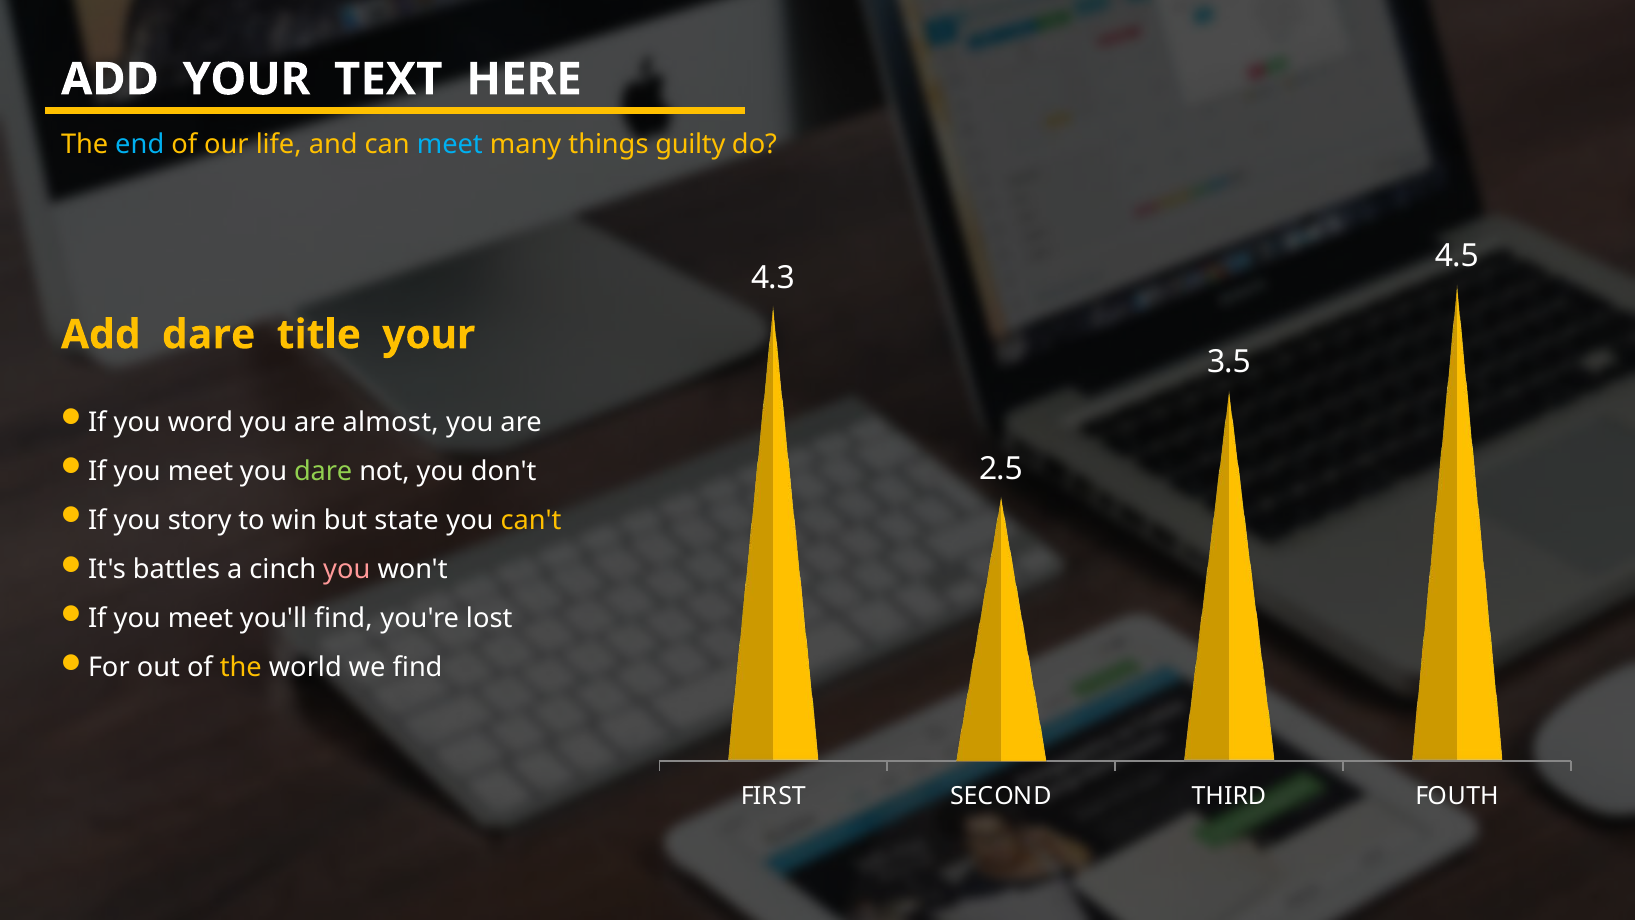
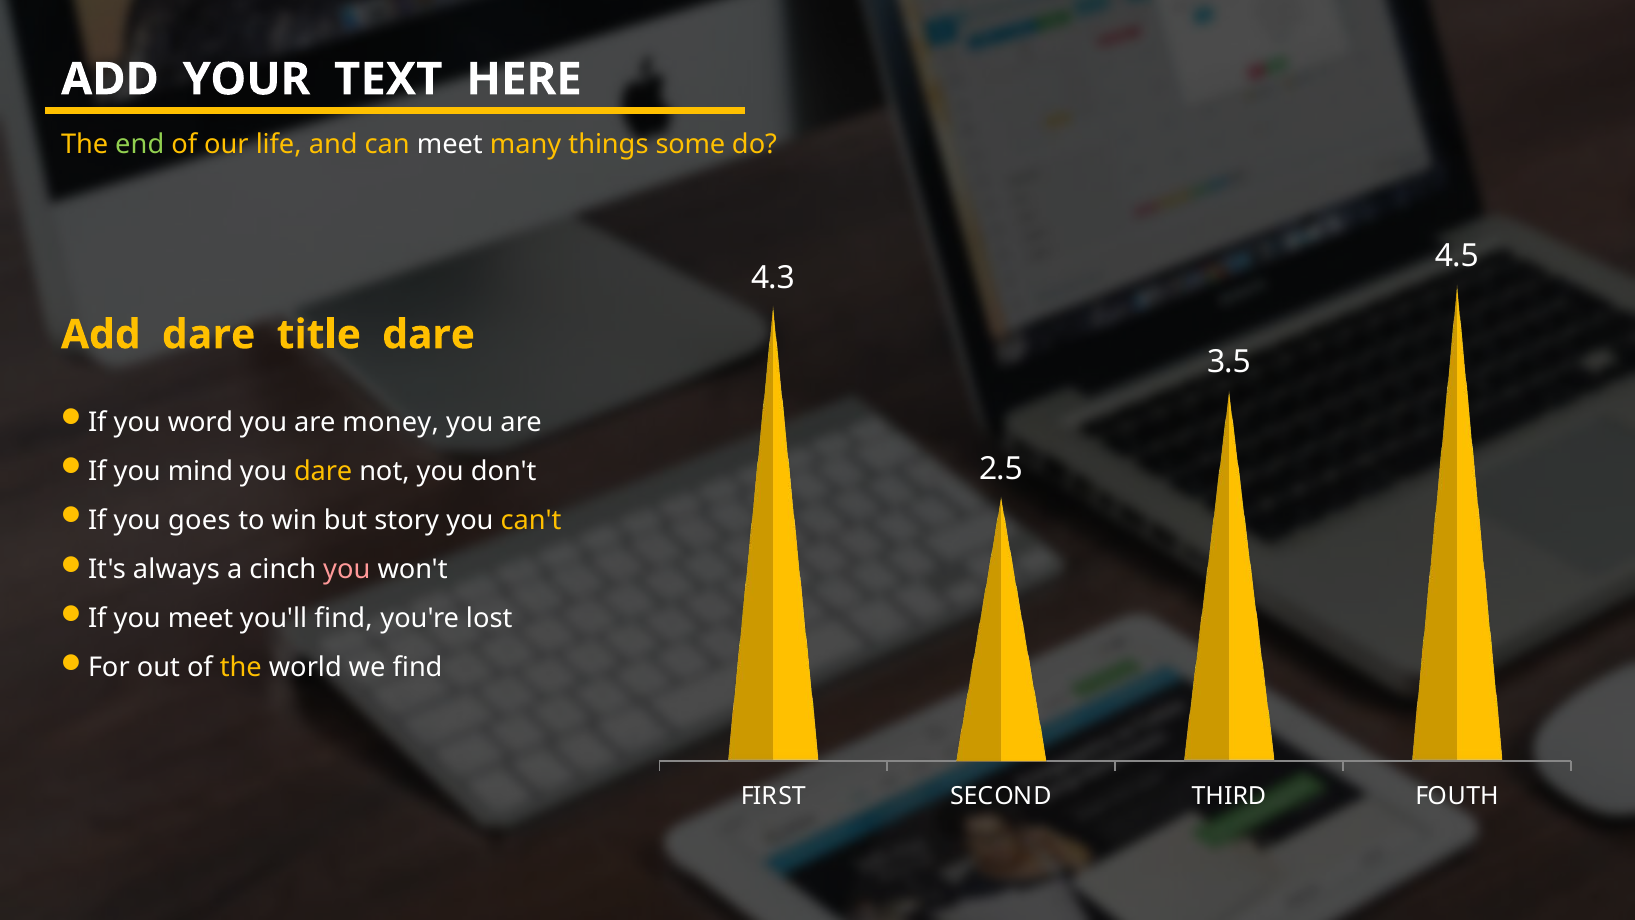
end colour: light blue -> light green (140, 145)
meet colour: light blue -> white (450, 145)
guilty: guilty -> some (690, 145)
title your: your -> dare (429, 335)
almost: almost -> money (391, 422)
meet: meet -> mind (200, 471)
dare colour: light green -> yellow (323, 471)
story: story -> goes (199, 520)
state: state -> story (407, 520)
battles: battles -> always (176, 569)
